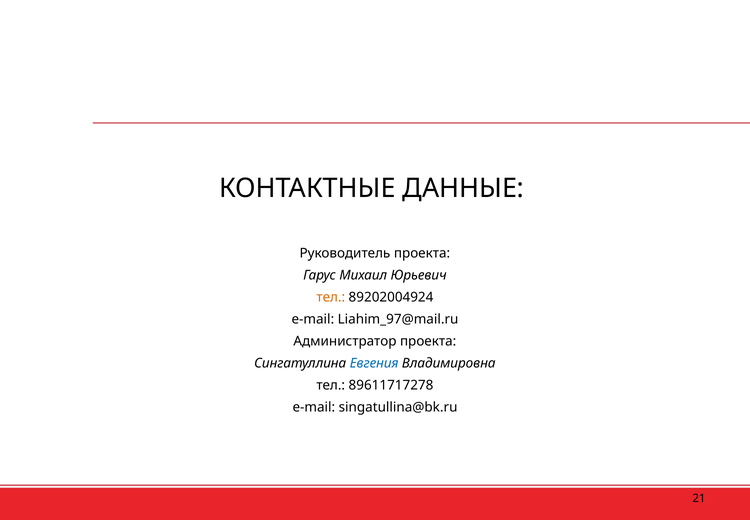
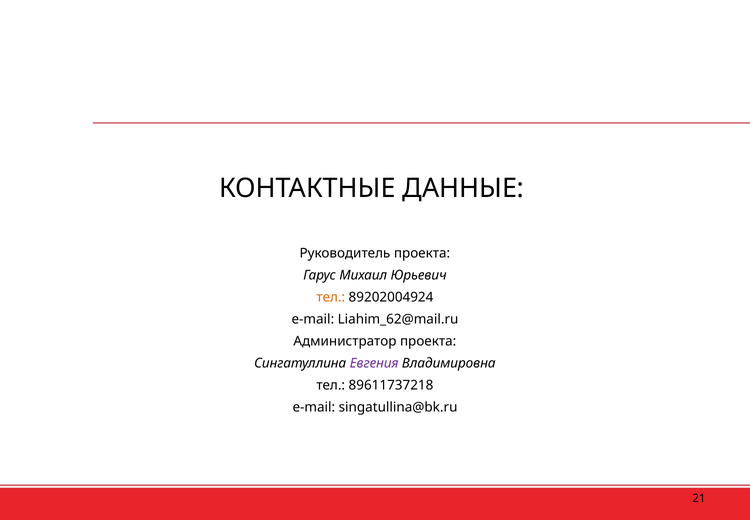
Liahim_97@mail.ru: Liahim_97@mail.ru -> Liahim_62@mail.ru (398, 319)
Евгения colour: blue -> purple (374, 363)
89611717278: 89611717278 -> 89611737218 (391, 385)
